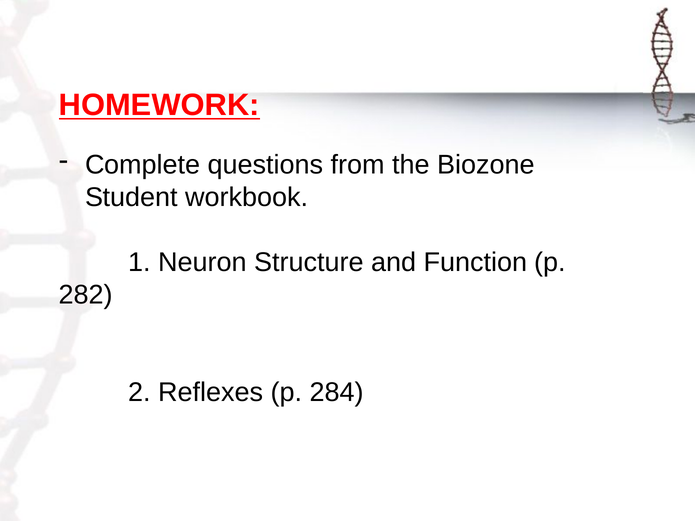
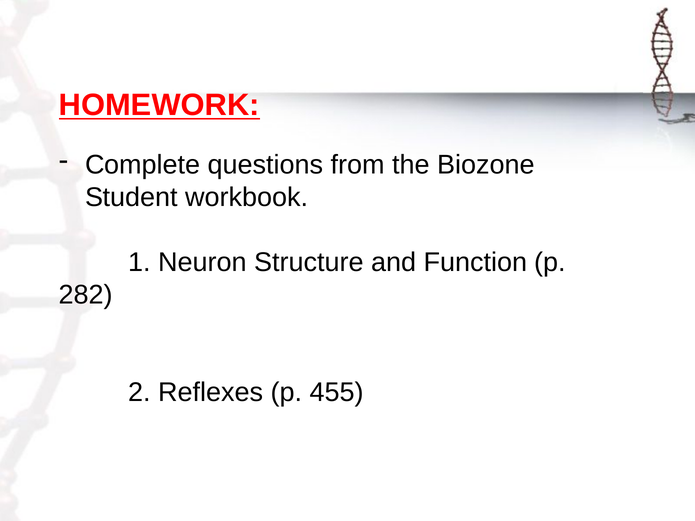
284: 284 -> 455 (337, 392)
